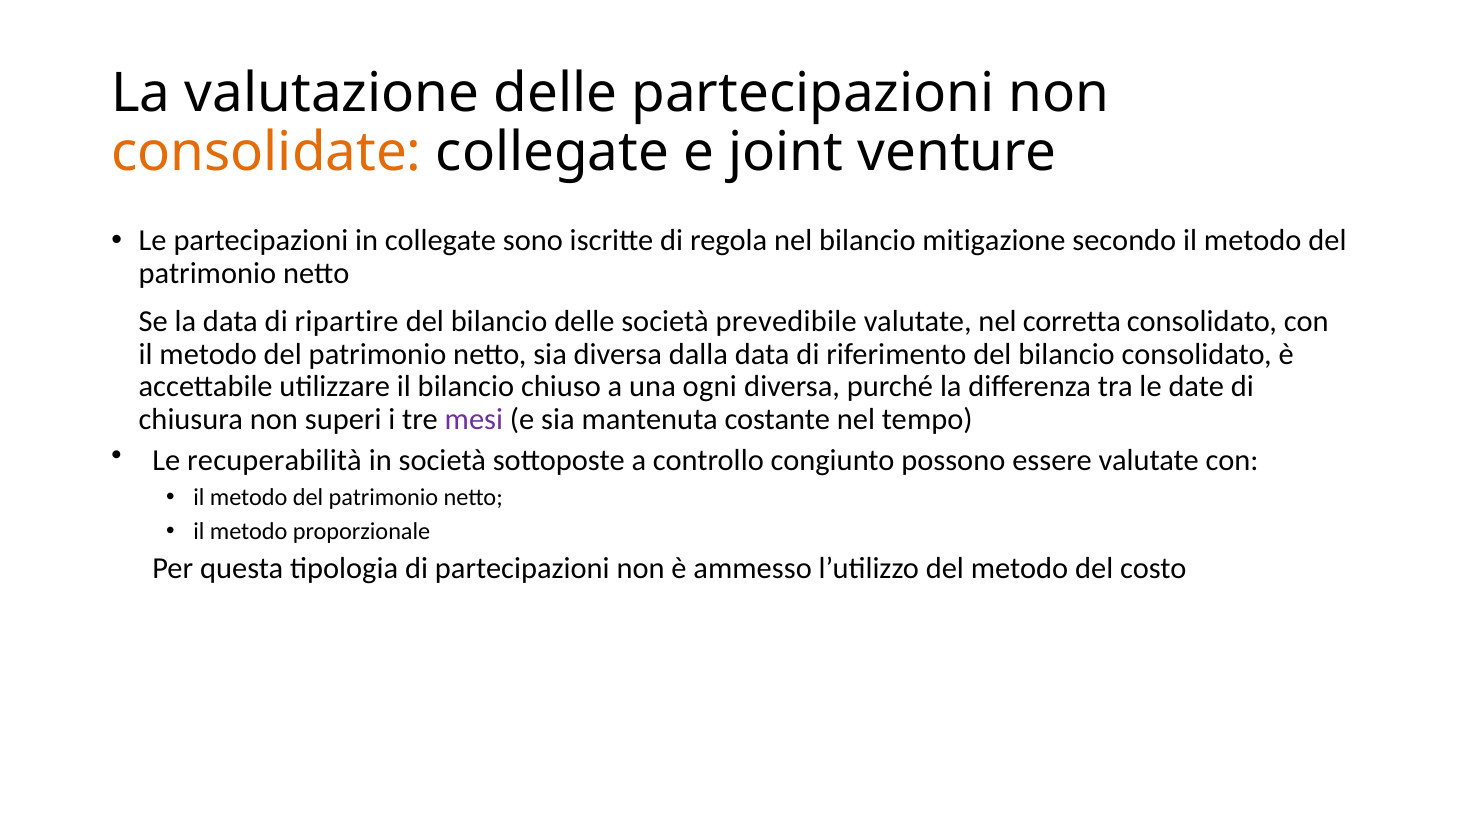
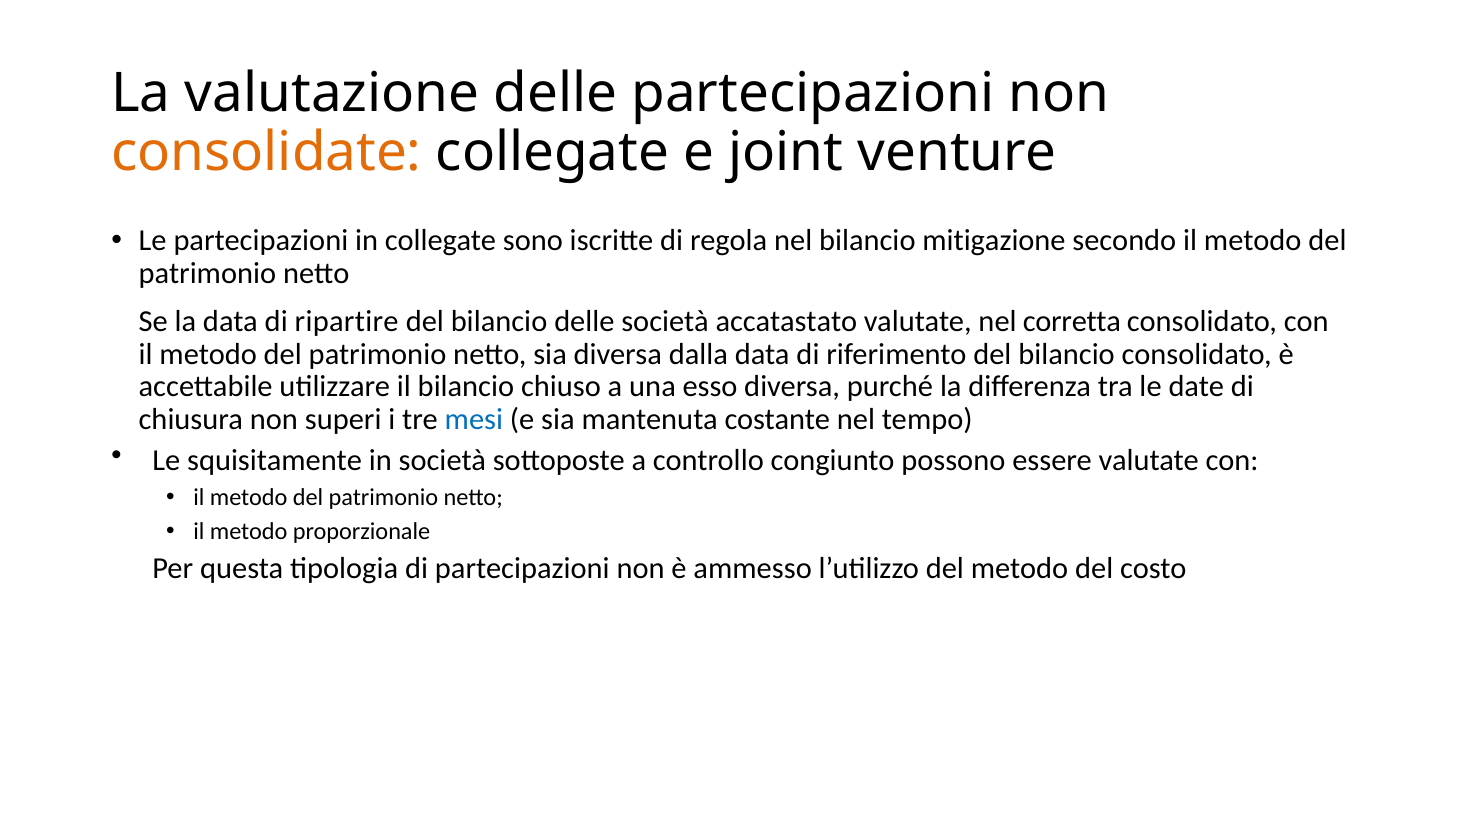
prevedibile: prevedibile -> accatastato (786, 321)
ogni: ogni -> esso (710, 387)
mesi colour: purple -> blue (474, 420)
recuperabilità: recuperabilità -> squisitamente (275, 460)
